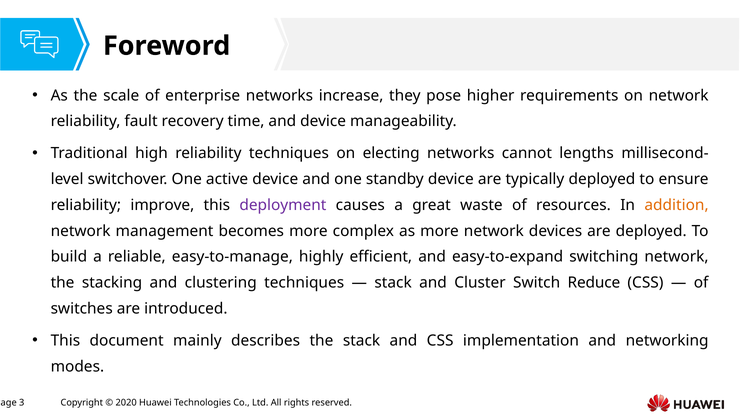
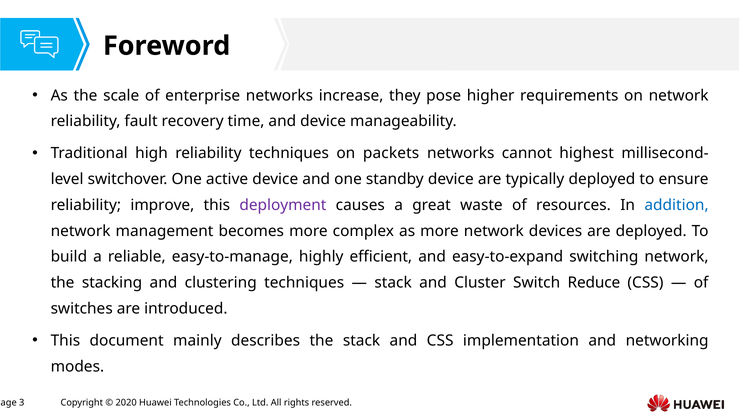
electing: electing -> packets (391, 153)
lengths: lengths -> highest (587, 153)
addition colour: orange -> blue (677, 205)
